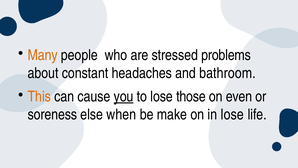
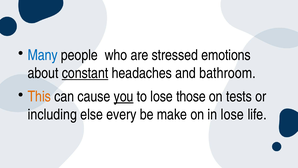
Many colour: orange -> blue (43, 55)
problems: problems -> emotions (226, 55)
constant underline: none -> present (85, 73)
even: even -> tests (239, 96)
soreness: soreness -> including (52, 114)
when: when -> every (121, 114)
